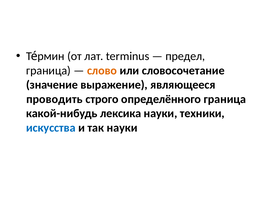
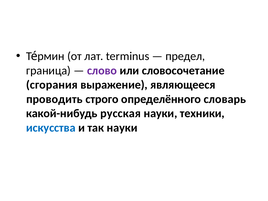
слово colour: orange -> purple (102, 71)
значение: значение -> сгорания (52, 85)
определённого граница: граница -> словарь (225, 99)
лексика: лексика -> русская (121, 113)
